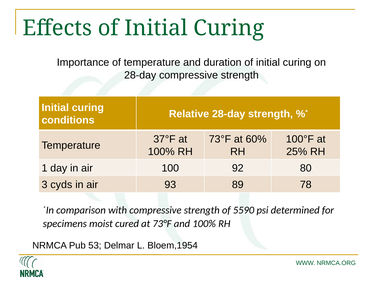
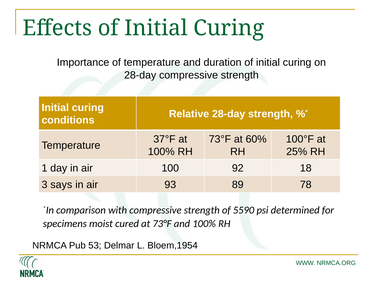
80: 80 -> 18 (306, 168)
cyds: cyds -> says (61, 185)
